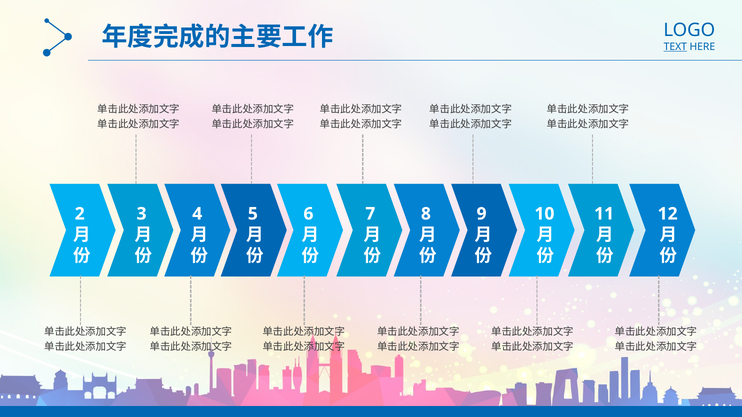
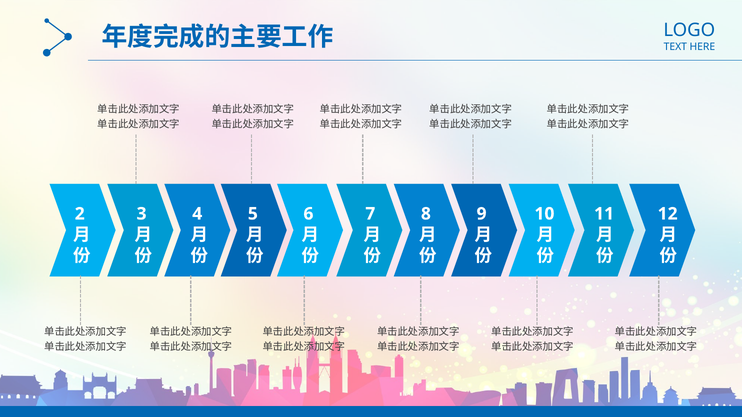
TEXT underline: present -> none (675, 47)
